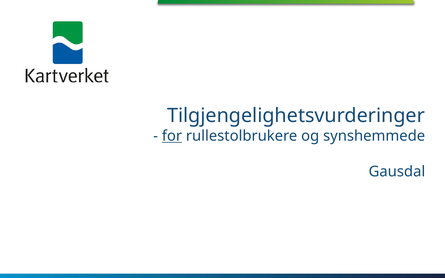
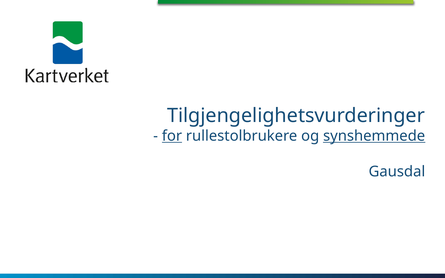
synshemmede underline: none -> present (374, 136)
